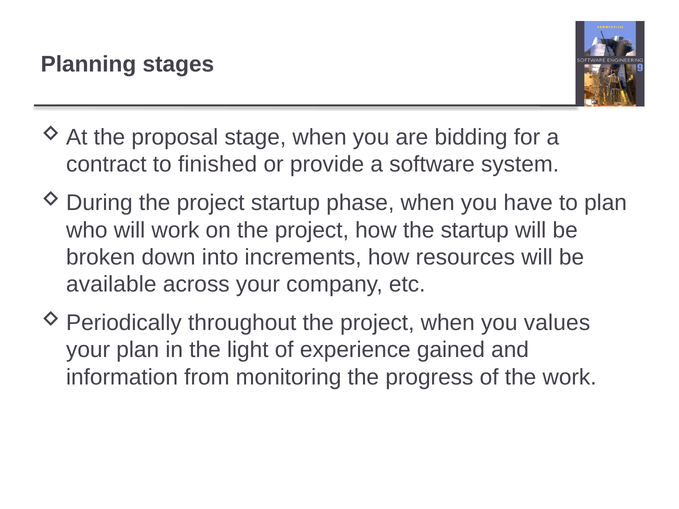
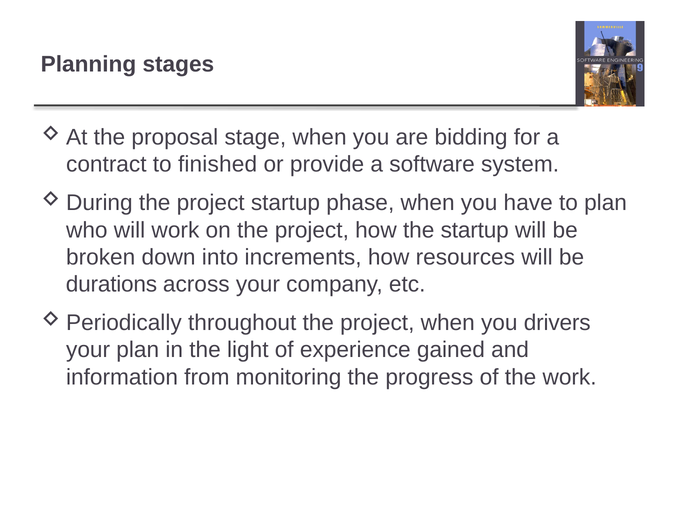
available: available -> durations (112, 284)
values: values -> drivers (557, 323)
